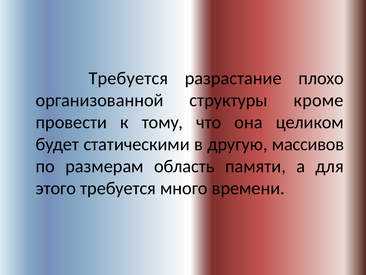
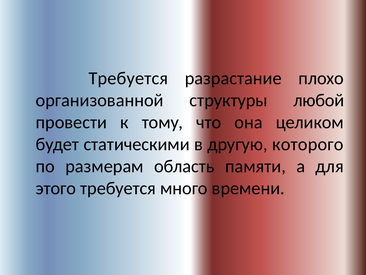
кроме: кроме -> любой (319, 100)
массивов: массивов -> которого (308, 144)
